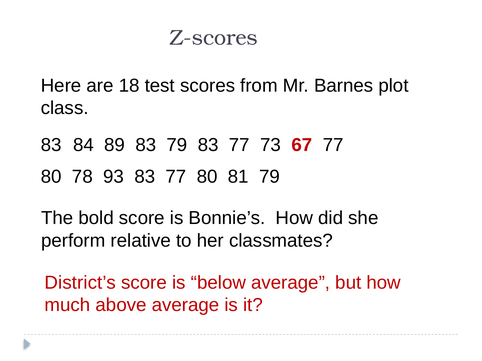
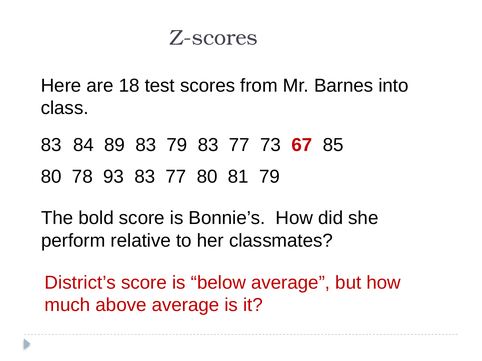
plot: plot -> into (394, 86)
67 77: 77 -> 85 (333, 145)
